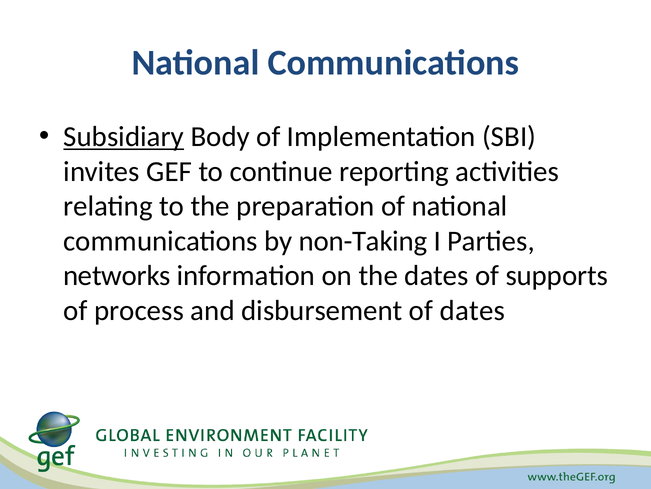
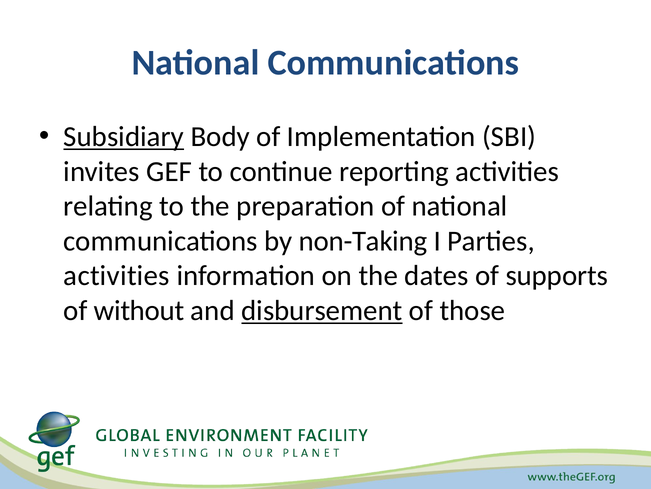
networks: networks -> activities (117, 275)
process: process -> without (139, 310)
disbursement underline: none -> present (322, 310)
of dates: dates -> those (472, 310)
